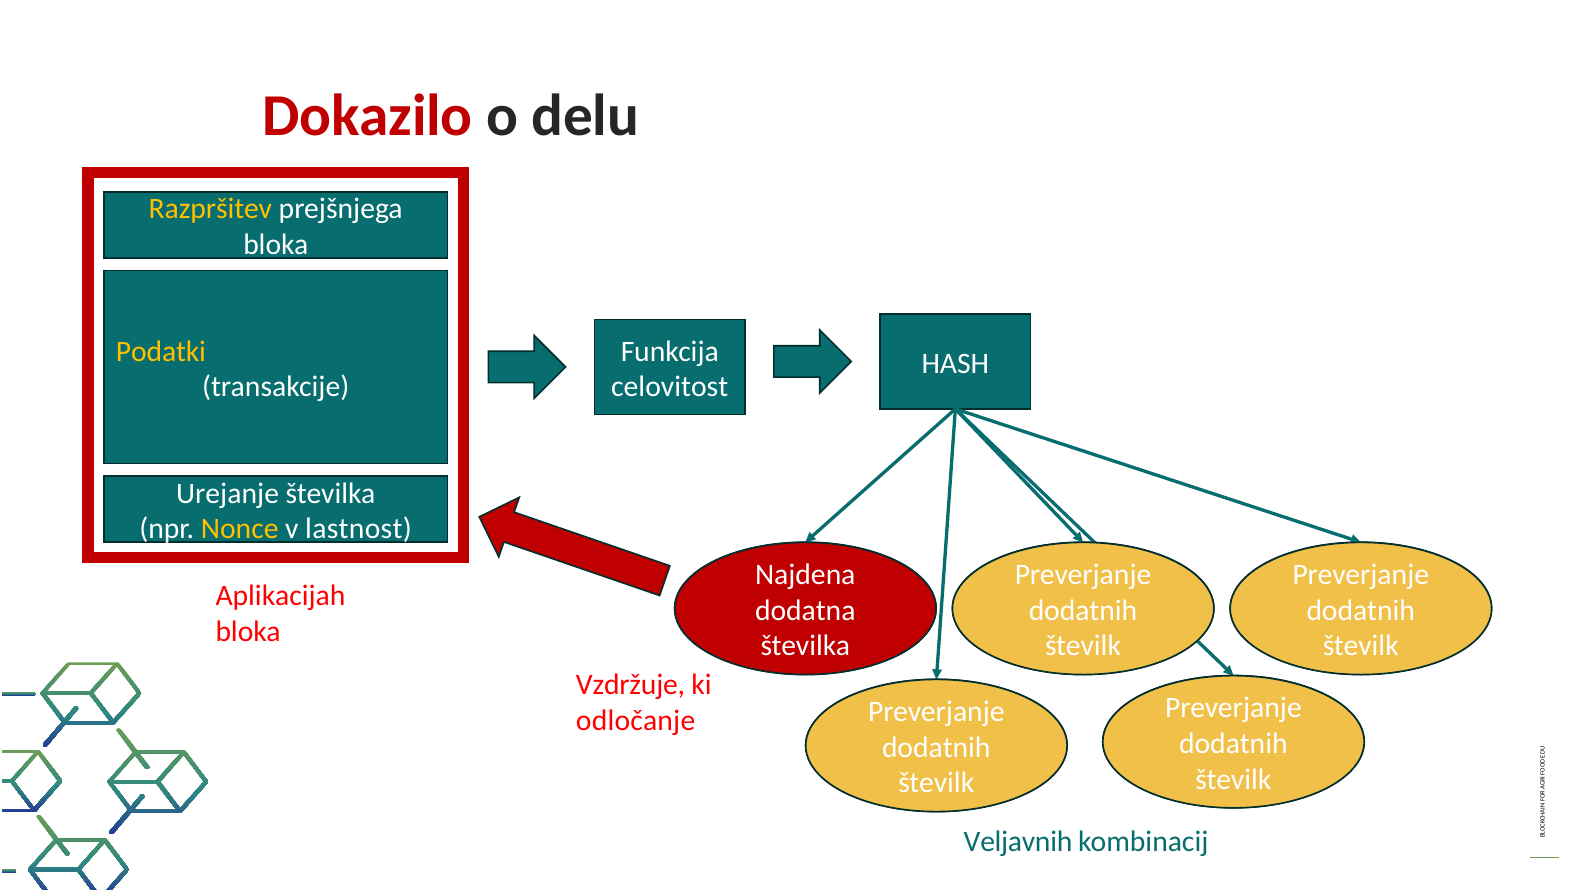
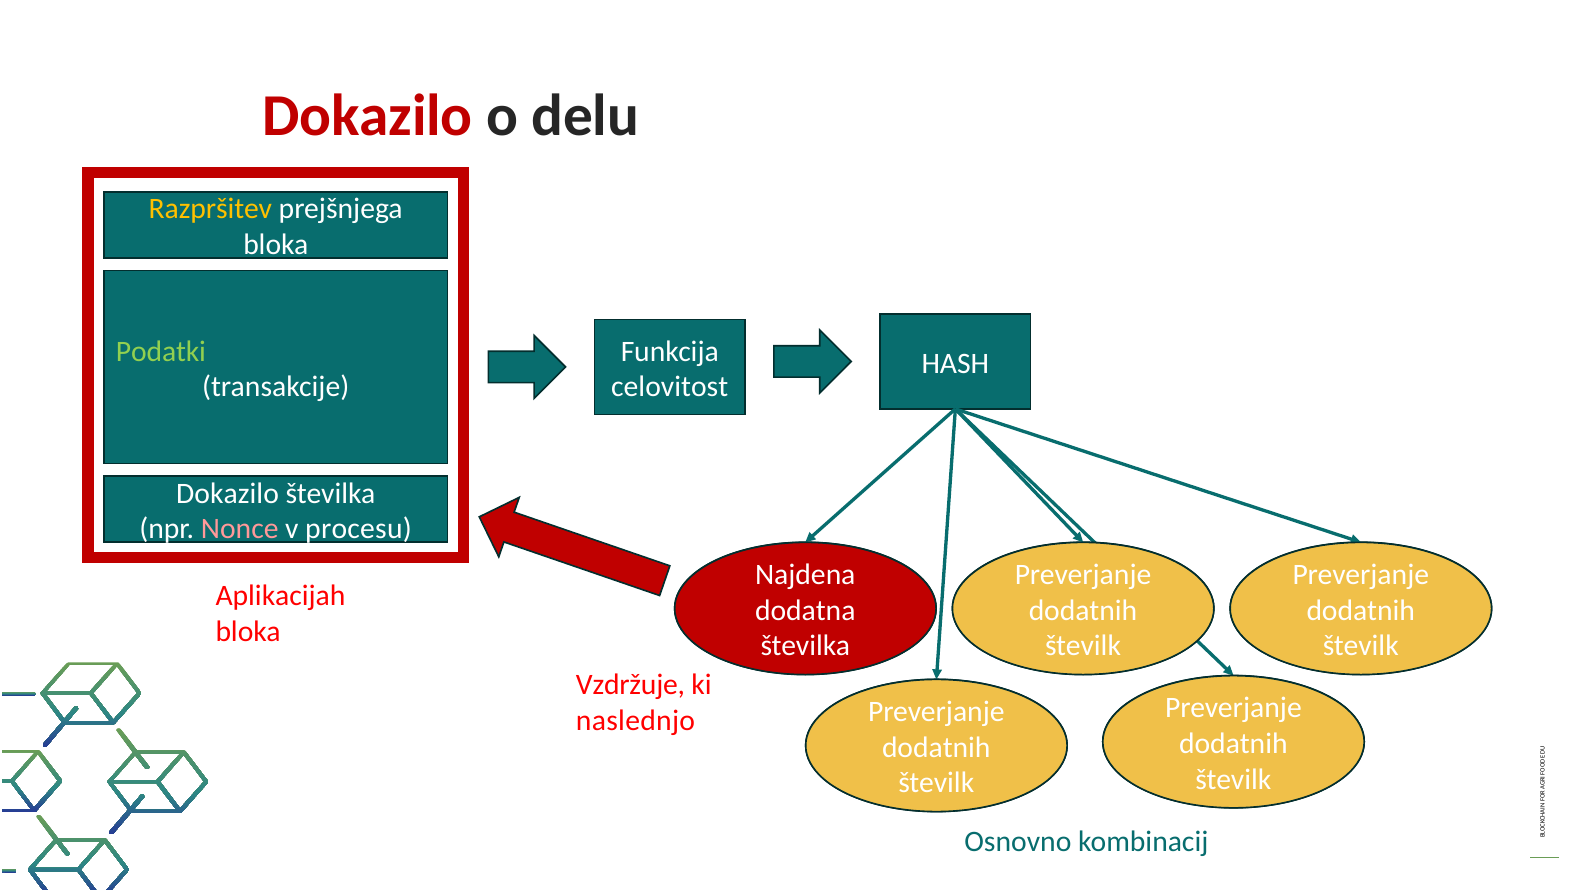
Podatki colour: yellow -> light green (161, 351)
Urejanje: Urejanje -> Dokazilo (228, 493)
Nonce colour: yellow -> pink (240, 529)
lastnost: lastnost -> procesu (359, 529)
odločanje: odločanje -> naslednjo (636, 720)
Veljavnih: Veljavnih -> Osnovno (1018, 842)
